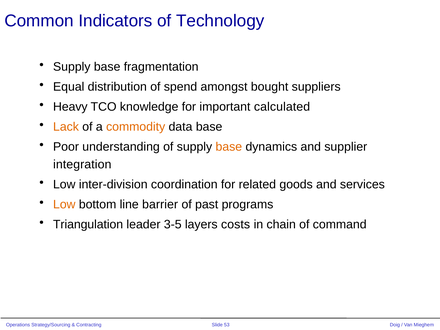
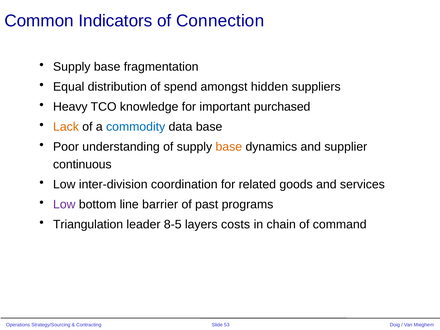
Technology: Technology -> Connection (220, 21)
bought: bought -> hidden (270, 87)
calculated: calculated -> purchased (282, 107)
commodity colour: orange -> blue (136, 127)
integration: integration -> continuous (82, 164)
Low colour: orange -> purple (64, 205)
3-5: 3-5 -> 8-5 (173, 225)
